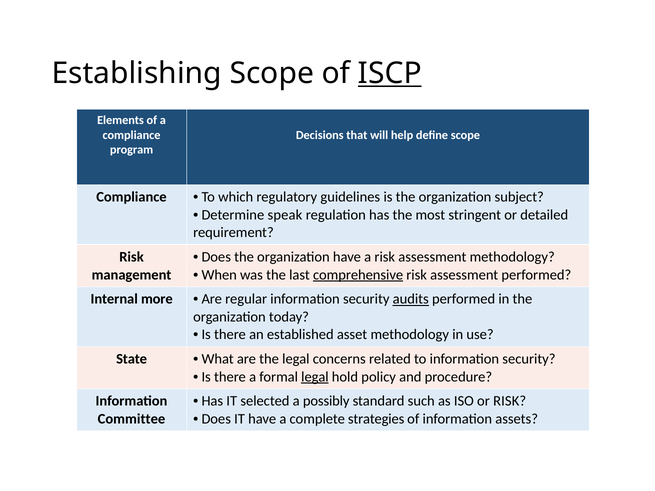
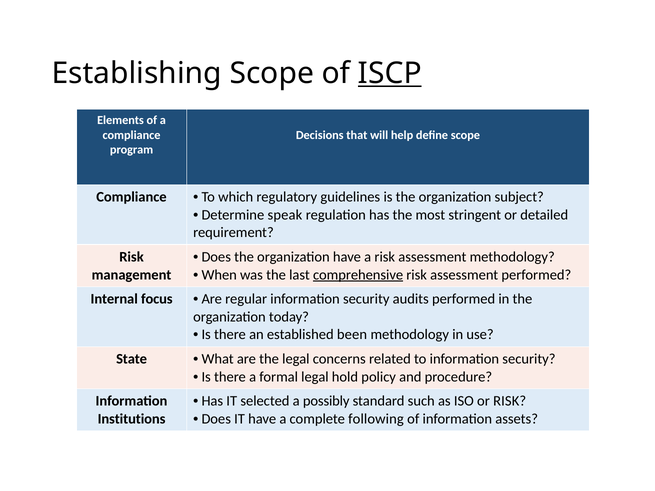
more: more -> focus (157, 299)
audits underline: present -> none (411, 299)
asset: asset -> been (352, 335)
legal underline: present -> none (315, 377)
strategies: strategies -> following (376, 419)
Committee: Committee -> Institutions (132, 419)
